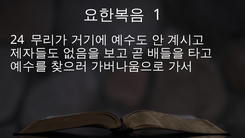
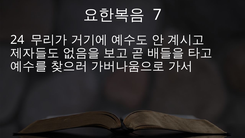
1: 1 -> 7 (157, 15)
